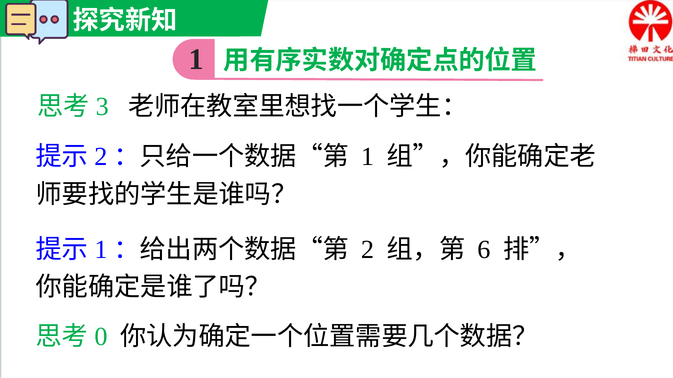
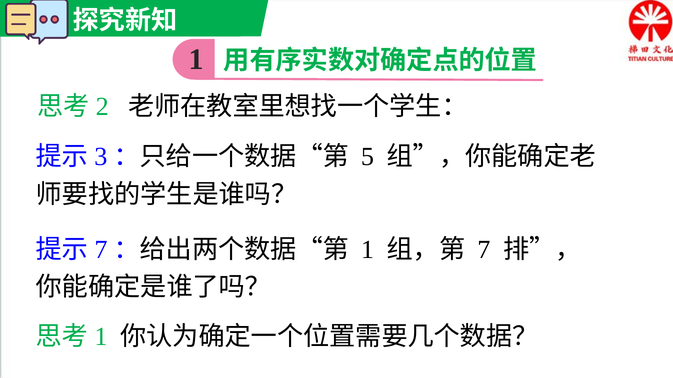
3: 3 -> 2 (102, 107)
2: 2 -> 3 (101, 157)
1: 1 -> 5 (368, 157)
1: 1 -> 7 (101, 250)
2: 2 -> 1 (368, 250)
6: 6 -> 7 (484, 250)
0: 0 -> 1 (101, 337)
